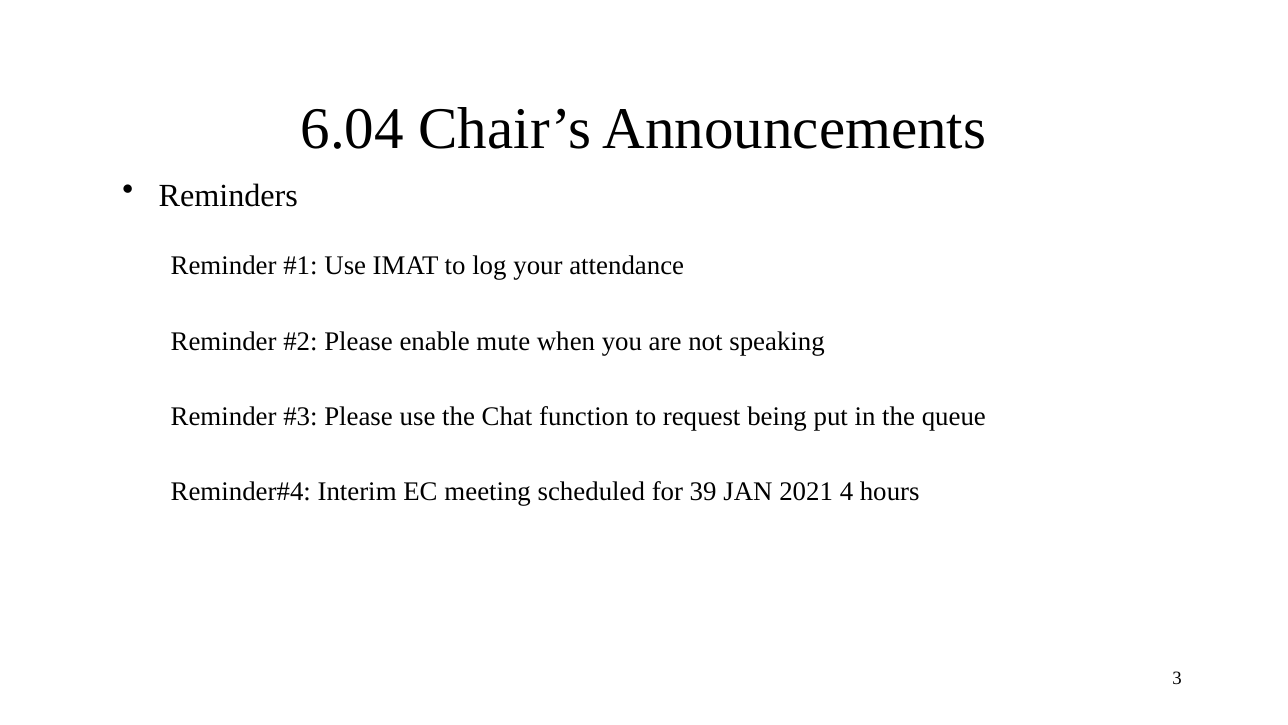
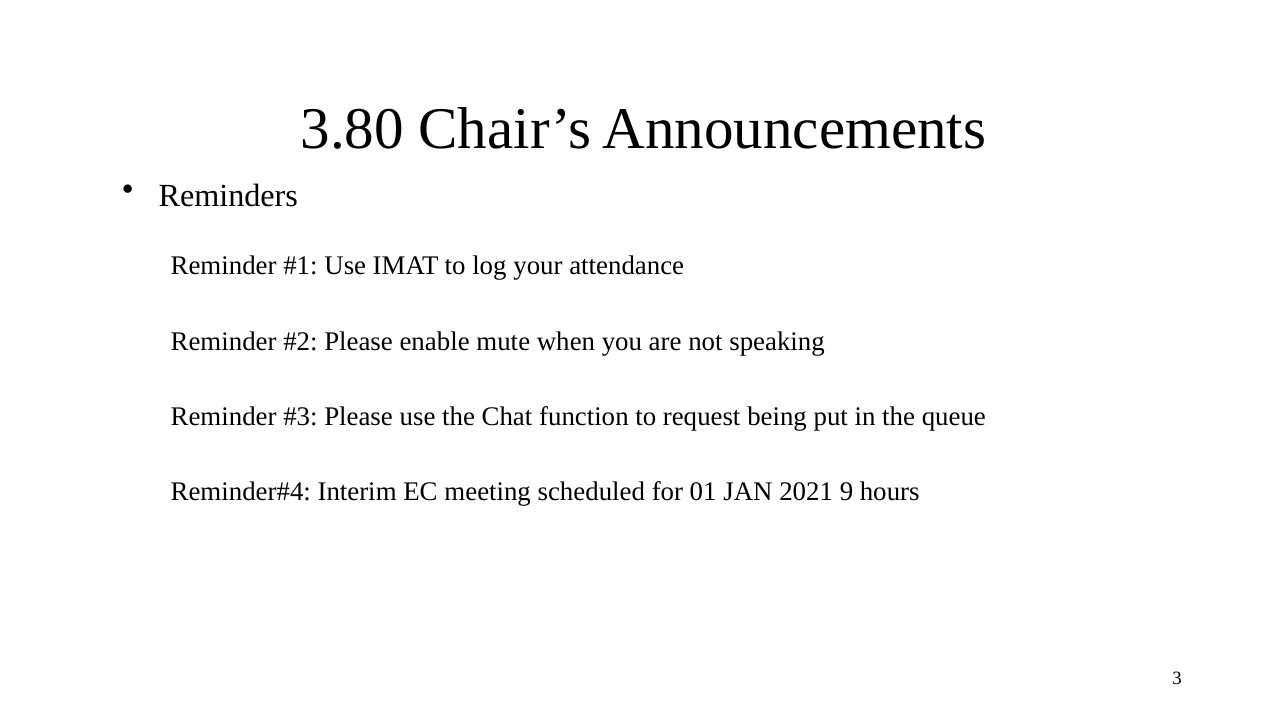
6.04: 6.04 -> 3.80 (352, 129)
39: 39 -> 01 (703, 491)
4: 4 -> 9 (847, 491)
